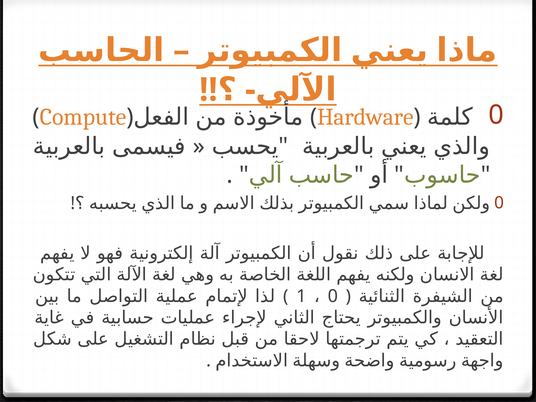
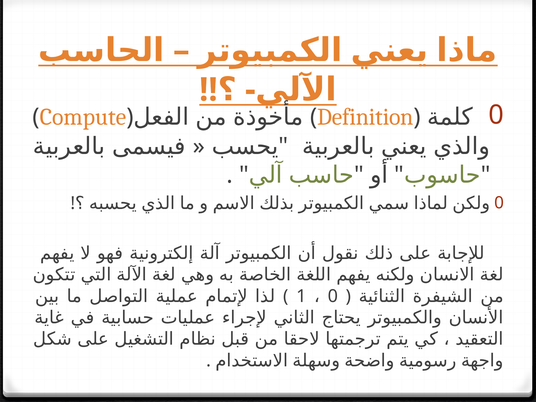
Hardware: Hardware -> Definition (365, 117)
